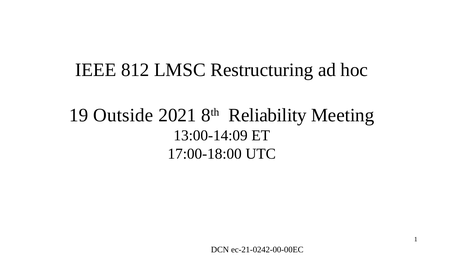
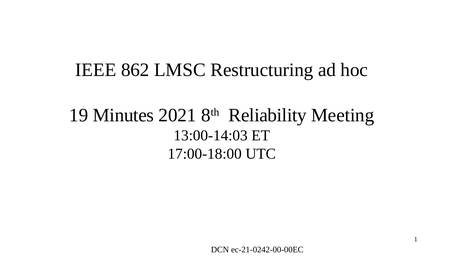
812: 812 -> 862 (135, 70)
Outside: Outside -> Minutes (123, 115)
13:00-14:09: 13:00-14:09 -> 13:00-14:03 (211, 136)
